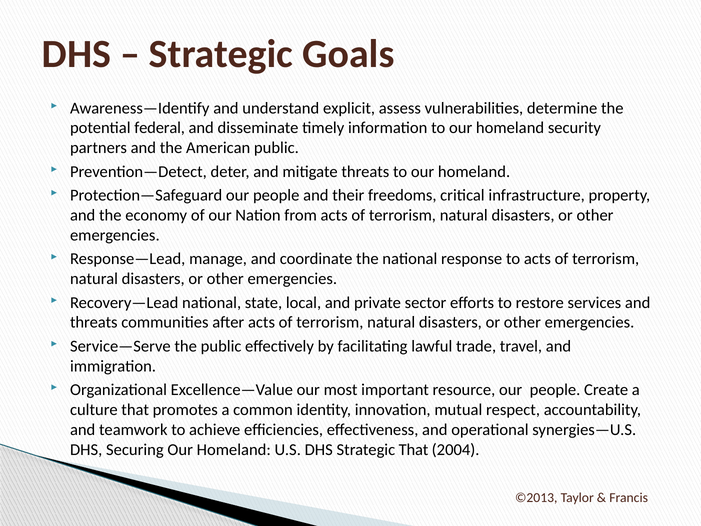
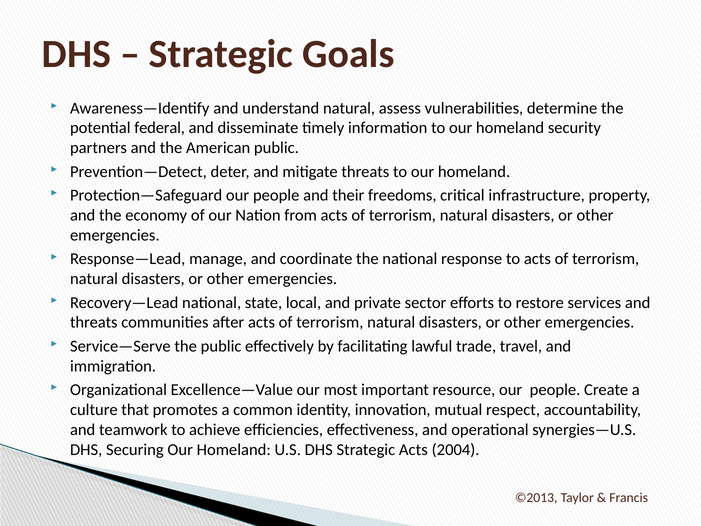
understand explicit: explicit -> natural (349, 108)
Strategic That: That -> Acts (413, 449)
